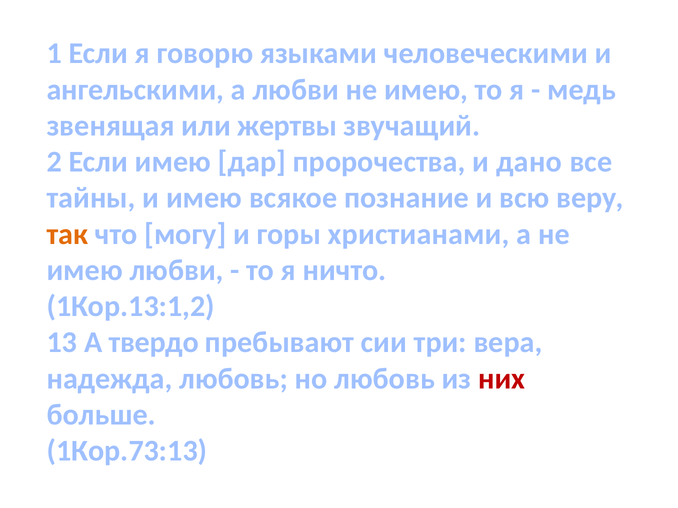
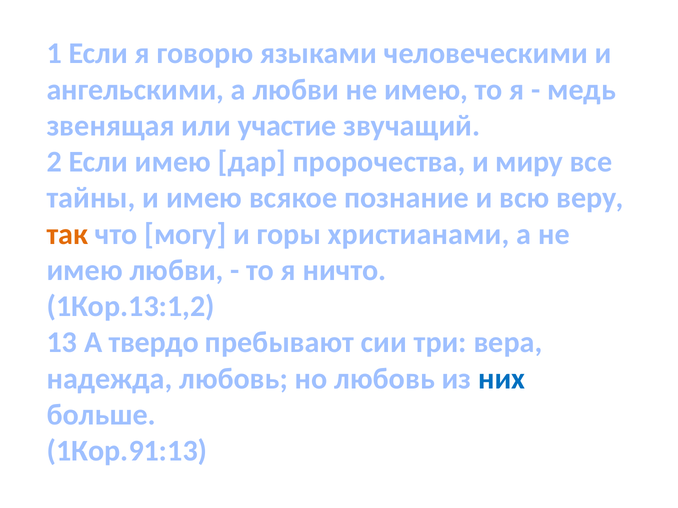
жертвы: жертвы -> участие (287, 126)
дано: дано -> миру (529, 162)
них colour: red -> blue (502, 379)
1Кор.73:13: 1Кор.73:13 -> 1Кор.91:13 (127, 451)
